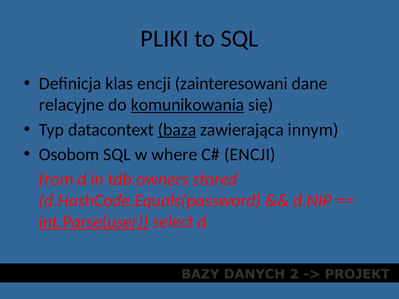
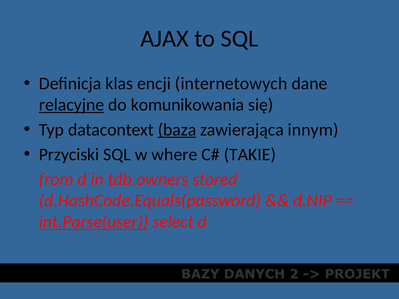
PLIKI: PLIKI -> AJAX (165, 39)
zainteresowani: zainteresowani -> internetowych (231, 84)
relacyjne underline: none -> present (72, 105)
komunikowania underline: present -> none (188, 105)
Osobom: Osobom -> Przyciski (69, 155)
ENCJI: ENCJI -> TAKIE (250, 155)
